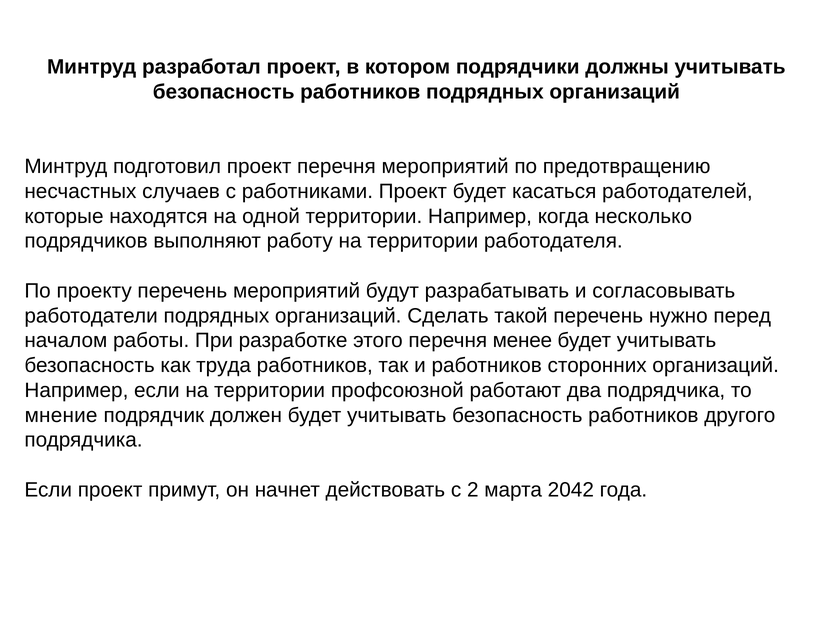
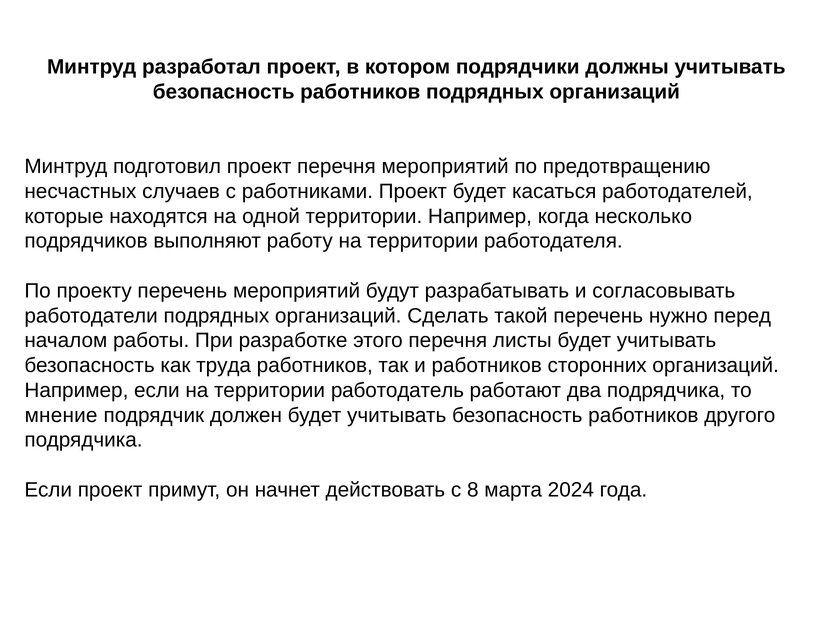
менее: менее -> листы (522, 341)
профсоюзной: профсоюзной -> работодатель (397, 391)
2: 2 -> 8 (473, 490)
2042: 2042 -> 2024 (571, 490)
